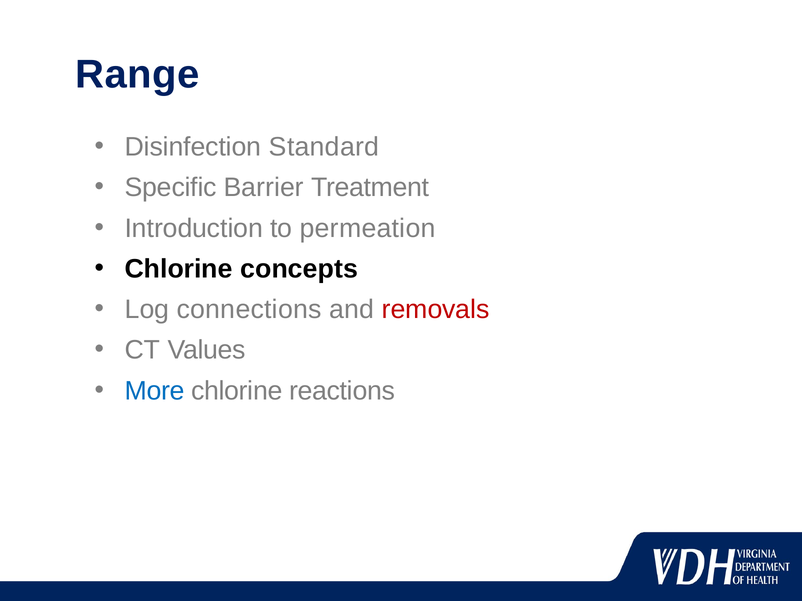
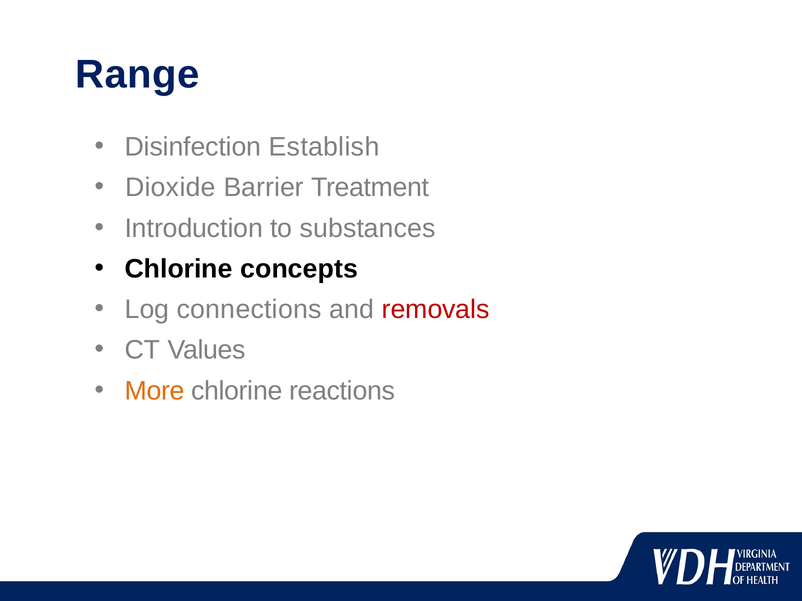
Standard: Standard -> Establish (324, 147)
Specific: Specific -> Dioxide (170, 188)
permeation: permeation -> substances (368, 228)
More colour: blue -> orange (155, 391)
